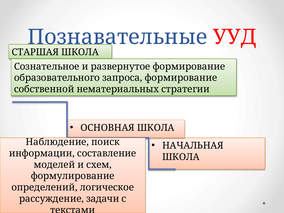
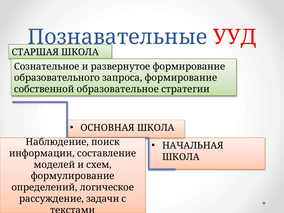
нематериальных: нематериальных -> образовательное (118, 89)
